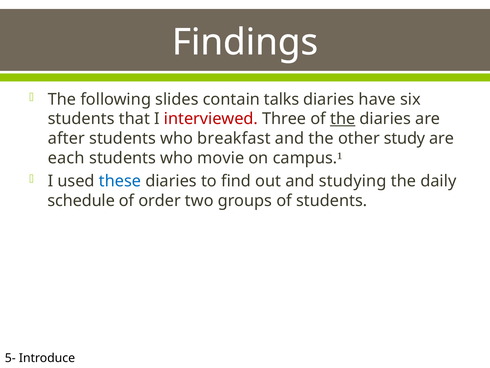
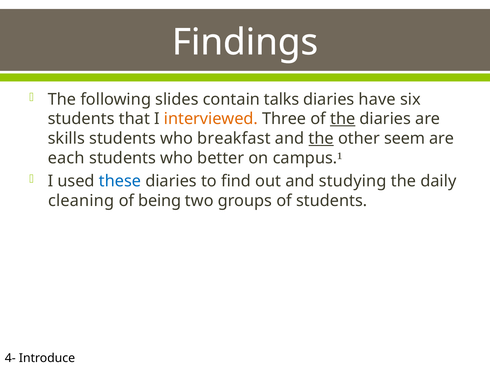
interviewed colour: red -> orange (211, 119)
after: after -> skills (66, 138)
the underline: none -> present (321, 138)
study: study -> seem (405, 138)
movie: movie -> better (221, 158)
schedule: schedule -> cleaning (81, 200)
order: order -> being (160, 200)
5-: 5- -> 4- (10, 358)
